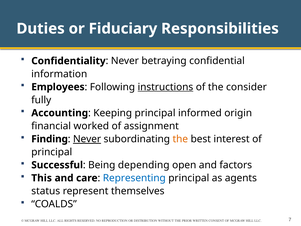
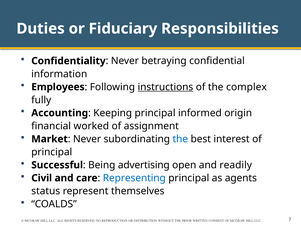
consider: consider -> complex (246, 87)
Finding: Finding -> Market (50, 139)
Never underline: present -> none (87, 139)
the colour: orange -> blue (180, 139)
depending: depending -> advertising (144, 165)
factors: factors -> readily (236, 165)
This: This -> Civil (42, 178)
